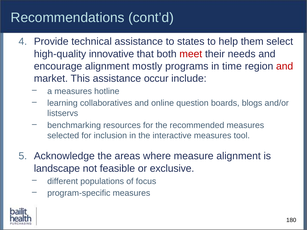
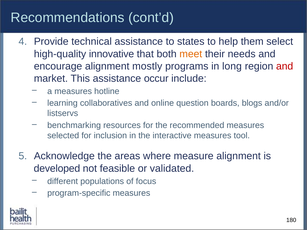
meet colour: red -> orange (191, 54)
time: time -> long (232, 66)
landscape: landscape -> developed (57, 169)
exclusive: exclusive -> validated (172, 169)
